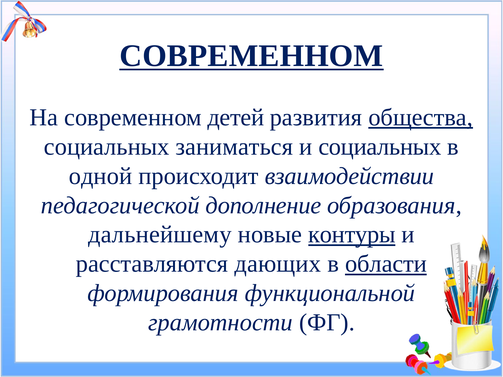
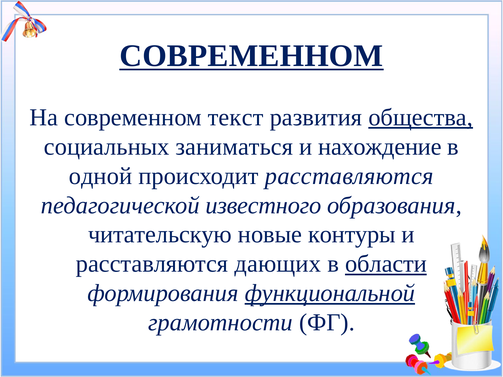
детей: детей -> текст (236, 117)
и социальных: социальных -> нахождение (380, 147)
происходит взаимодействии: взаимодействии -> расставляются (349, 176)
дополнение: дополнение -> известного (263, 205)
дальнейшему: дальнейшему -> читательскую (160, 235)
контуры underline: present -> none (352, 235)
функциональной underline: none -> present (330, 293)
